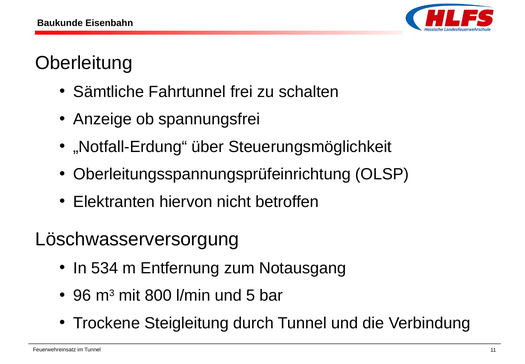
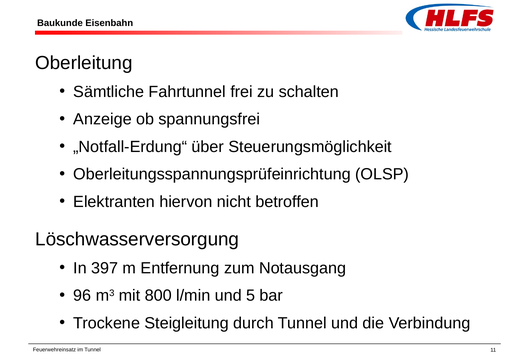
534: 534 -> 397 (105, 268)
